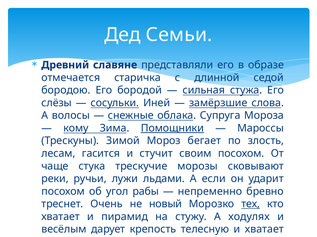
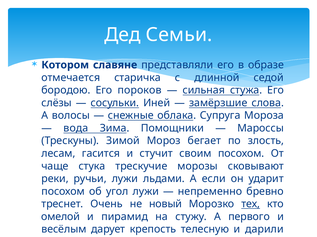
Древний: Древний -> Котором (65, 65)
бородой: бородой -> пороков (140, 90)
кому: кому -> вода (76, 129)
Помощники underline: present -> none (172, 129)
угол рабы: рабы -> лужи (146, 192)
хватает: хватает -> омелой (61, 217)
ходулях: ходулях -> первого (249, 217)
и хватает: хватает -> дарили (264, 230)
